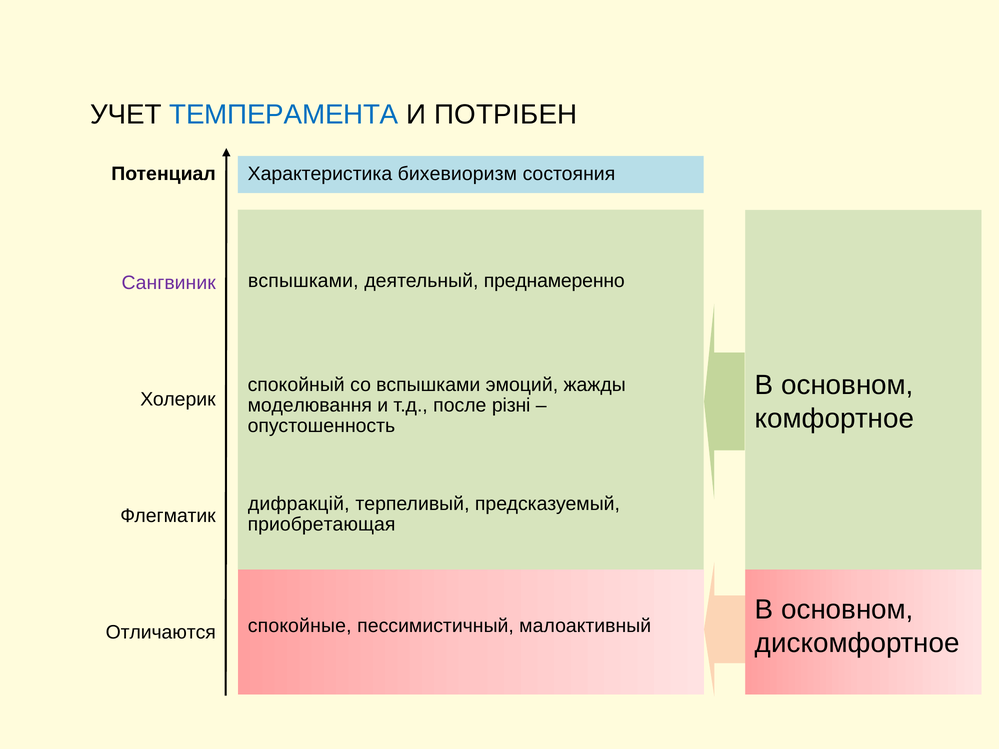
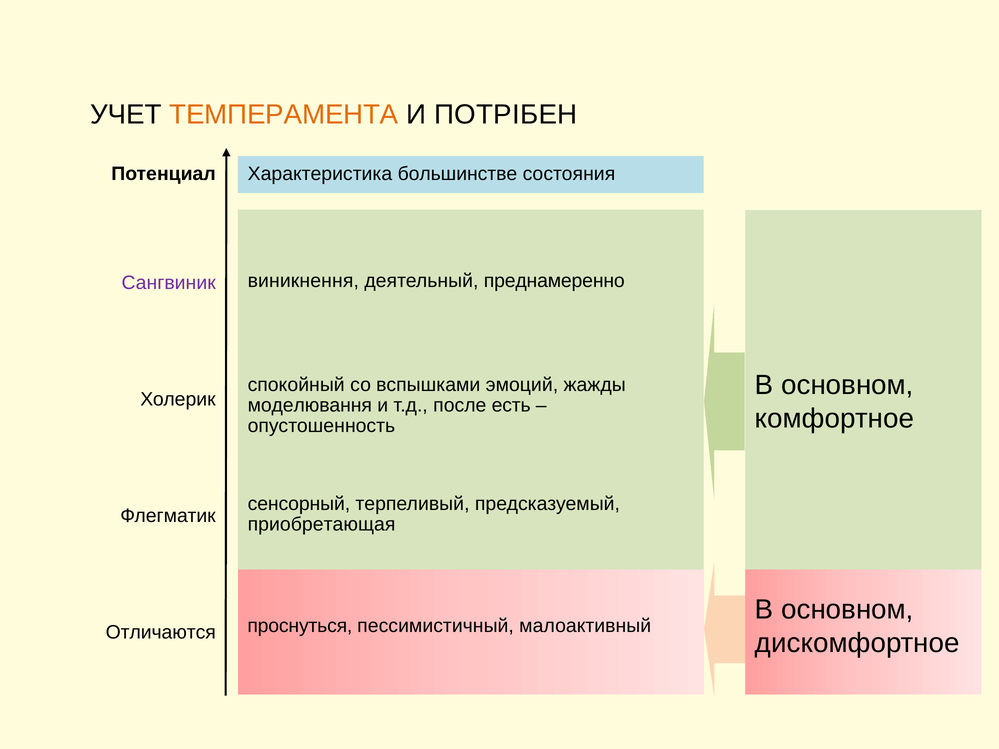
ТЕМПЕРАМЕНТА colour: blue -> orange (284, 115)
бихевиоризм: бихевиоризм -> большинстве (457, 174)
вспышками: вспышками -> виникнення (303, 281)
різні: різні -> есть (511, 406)
дифракцій: дифракцій -> сенсорный (299, 504)
спокойные: спокойные -> проснуться (300, 626)
